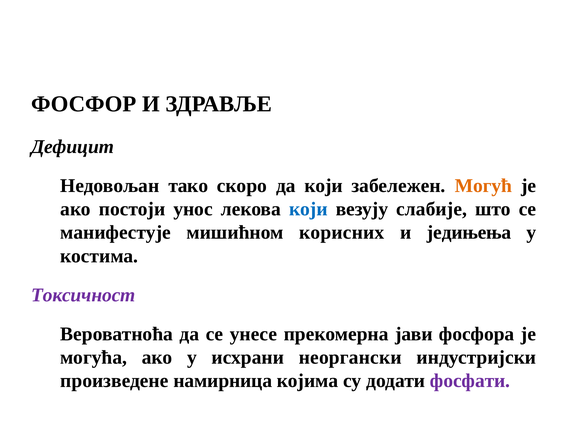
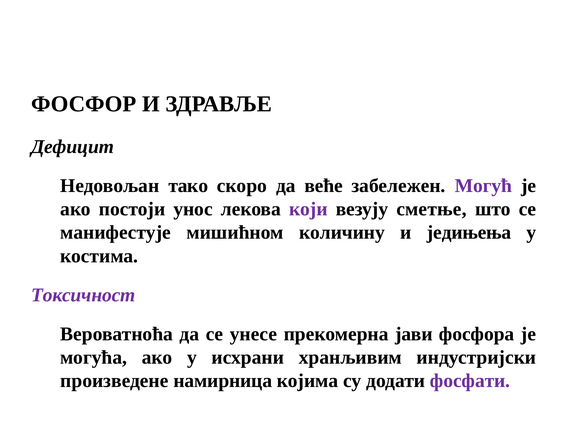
да који: који -> веће (324, 186)
Могућ colour: orange -> purple (483, 186)
који colour: blue -> purple (308, 209)
слабије: слабије -> сметње (432, 209)
корисних: корисних -> количину (342, 232)
неоргански: неоргански -> хранљивим (350, 357)
